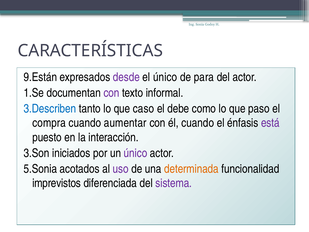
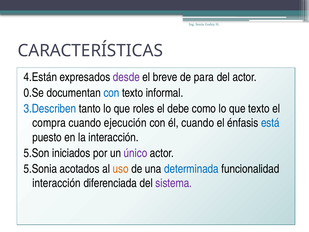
9.Están: 9.Están -> 4.Están (40, 77)
el único: único -> breve (165, 77)
1.Se: 1.Se -> 0.Se (34, 93)
con colour: purple -> blue (111, 93)
caso: caso -> roles (144, 109)
que paso: paso -> texto (259, 109)
aumentar: aumentar -> ejecución (125, 123)
está colour: purple -> blue (270, 123)
3.Son: 3.Son -> 5.Son (37, 153)
uso colour: purple -> orange (121, 169)
determinada colour: orange -> blue (191, 169)
imprevistos: imprevistos -> interacción (57, 183)
